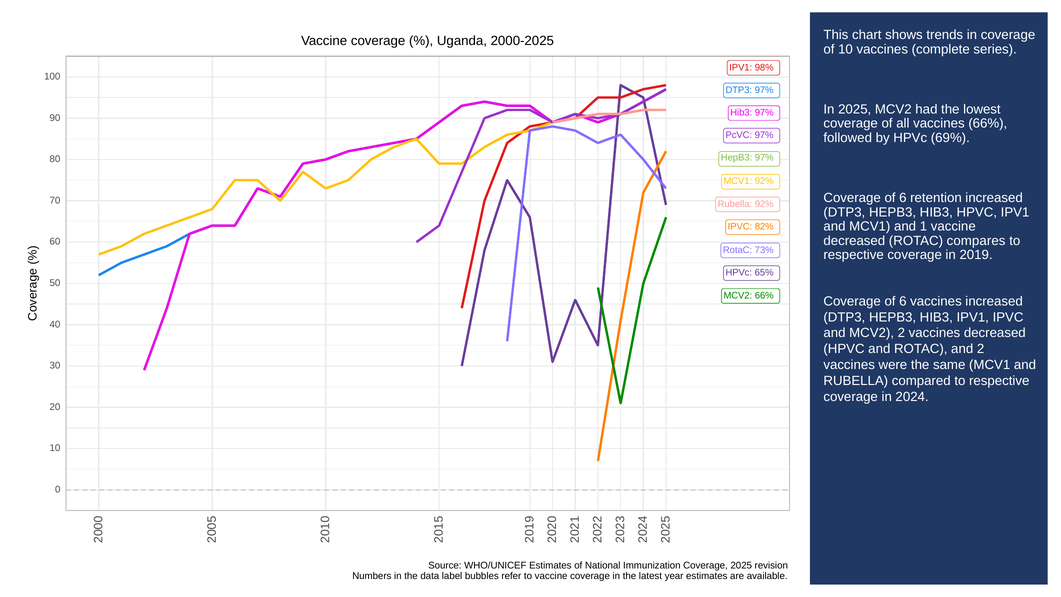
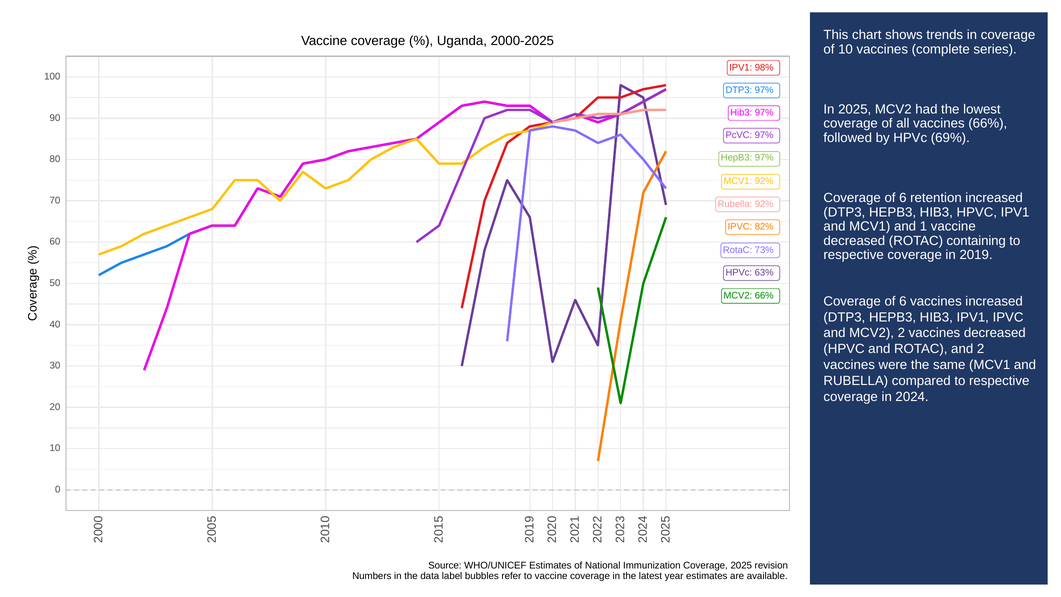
compares: compares -> containing (976, 241)
65%: 65% -> 63% (764, 273)
